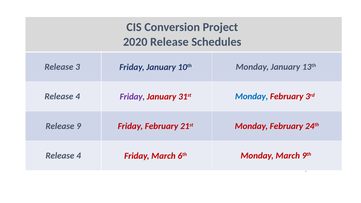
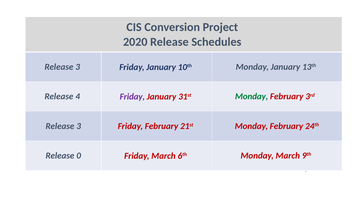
Monday colour: blue -> green (252, 97)
9: 9 -> 3 (79, 126)
4: 4 -> 0 (79, 156)
